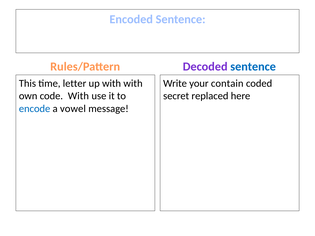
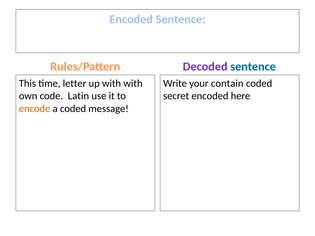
code With: With -> Latin (78, 96)
secret replaced: replaced -> encoded (210, 96)
encode colour: blue -> orange (35, 109)
a vowel: vowel -> coded (73, 109)
